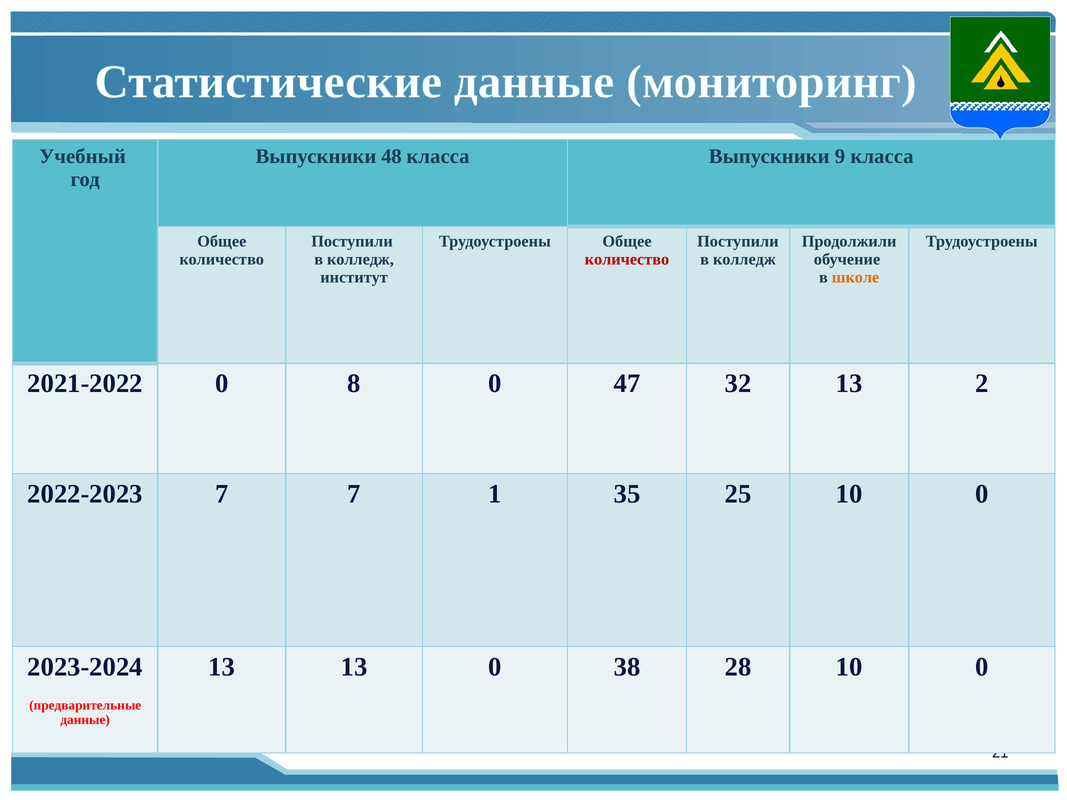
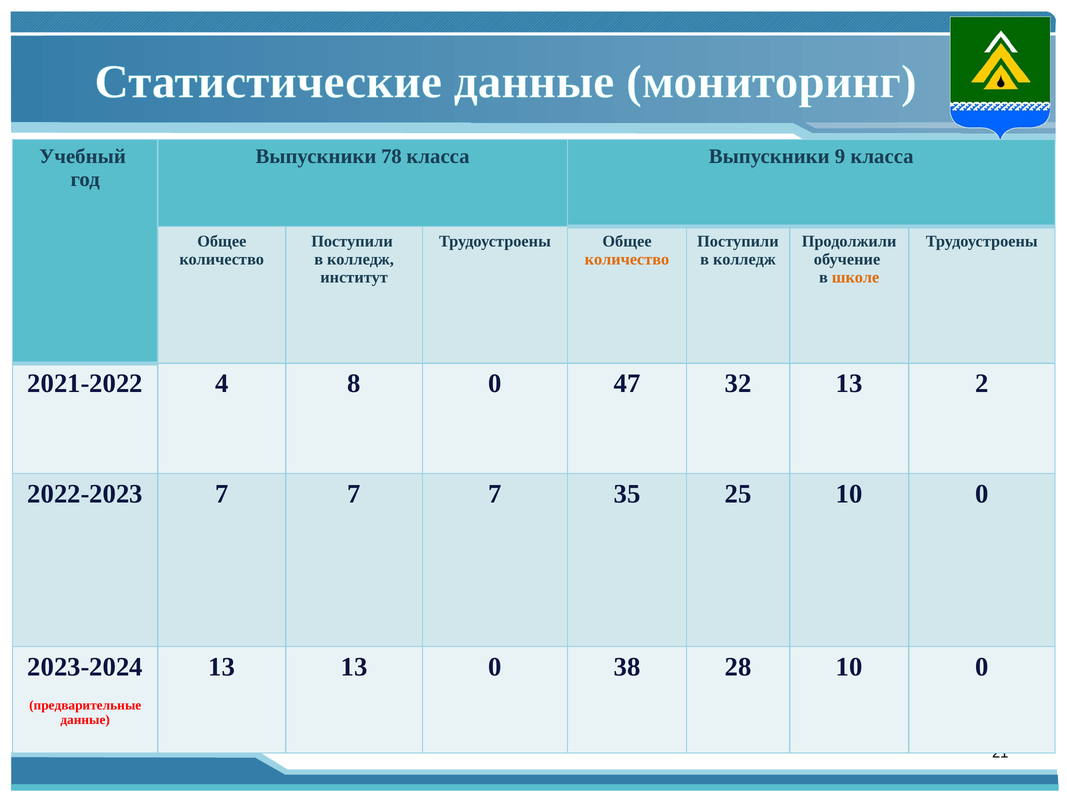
48: 48 -> 78 (391, 157)
количество colour: red -> orange (627, 259)
2021-2022 0: 0 -> 4 (222, 384)
7 7 1: 1 -> 7 (495, 494)
